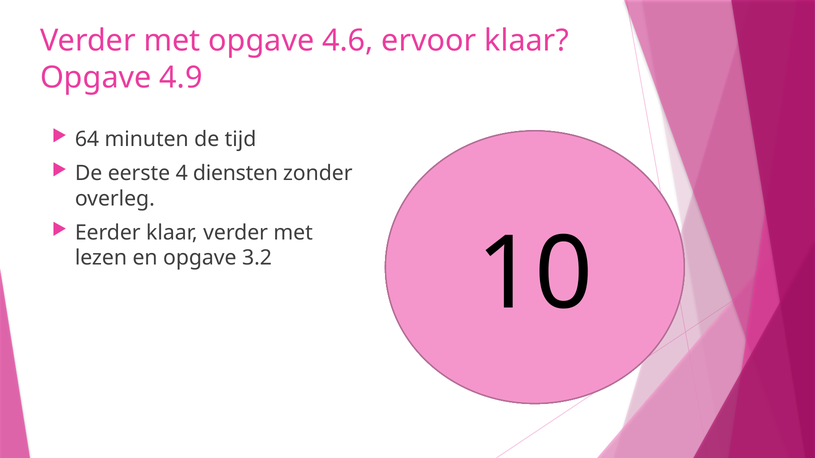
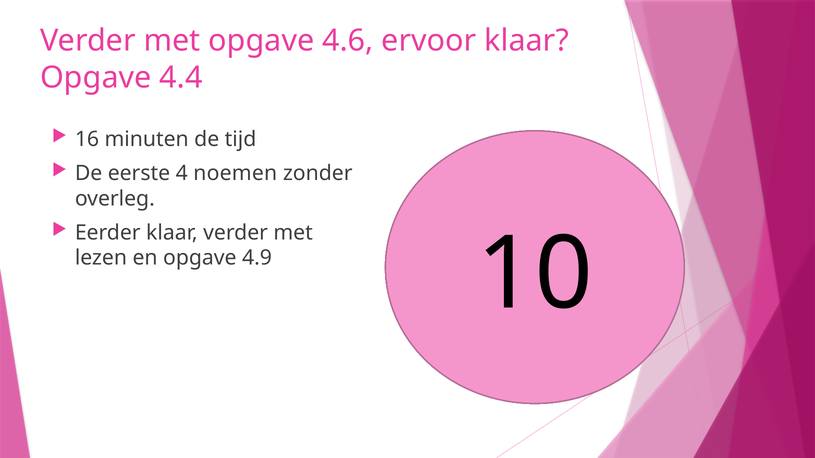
4.9: 4.9 -> 4.4 (181, 78)
64: 64 -> 16 (87, 140)
diensten: diensten -> noemen (235, 173)
3.2: 3.2 -> 4.9 (257, 258)
